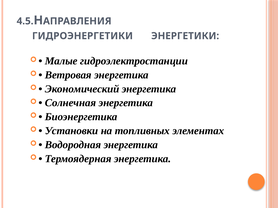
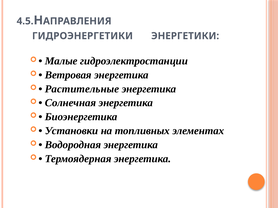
Экономический: Экономический -> Растительные (82, 89)
